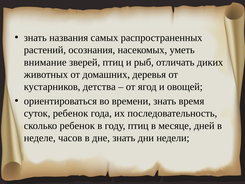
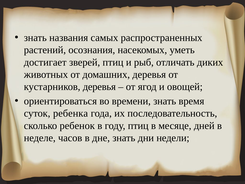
внимание: внимание -> достигает (45, 62)
кустарников детства: детства -> деревья (99, 87)
суток ребенок: ребенок -> ребенка (71, 113)
